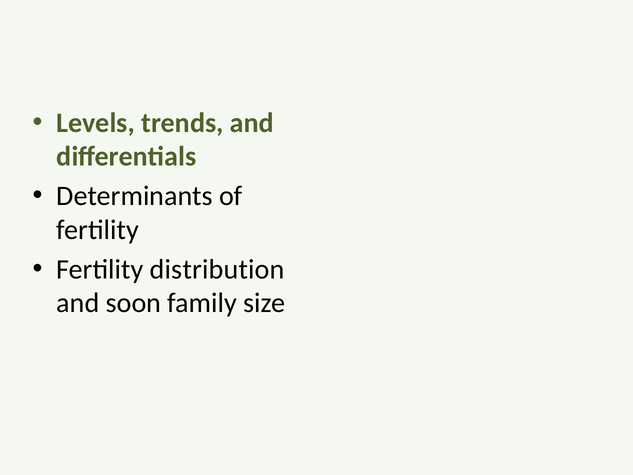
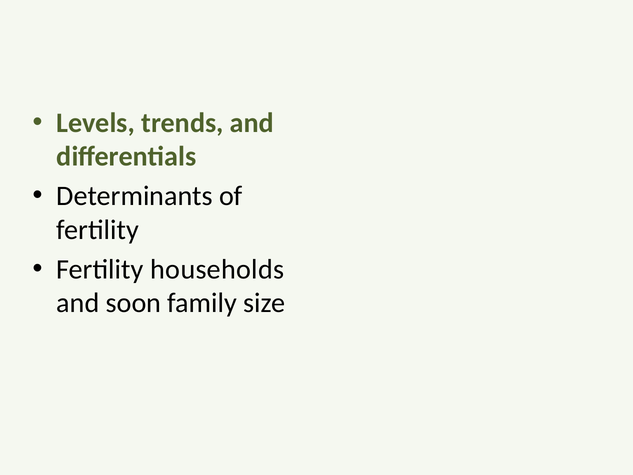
distribution: distribution -> households (217, 269)
